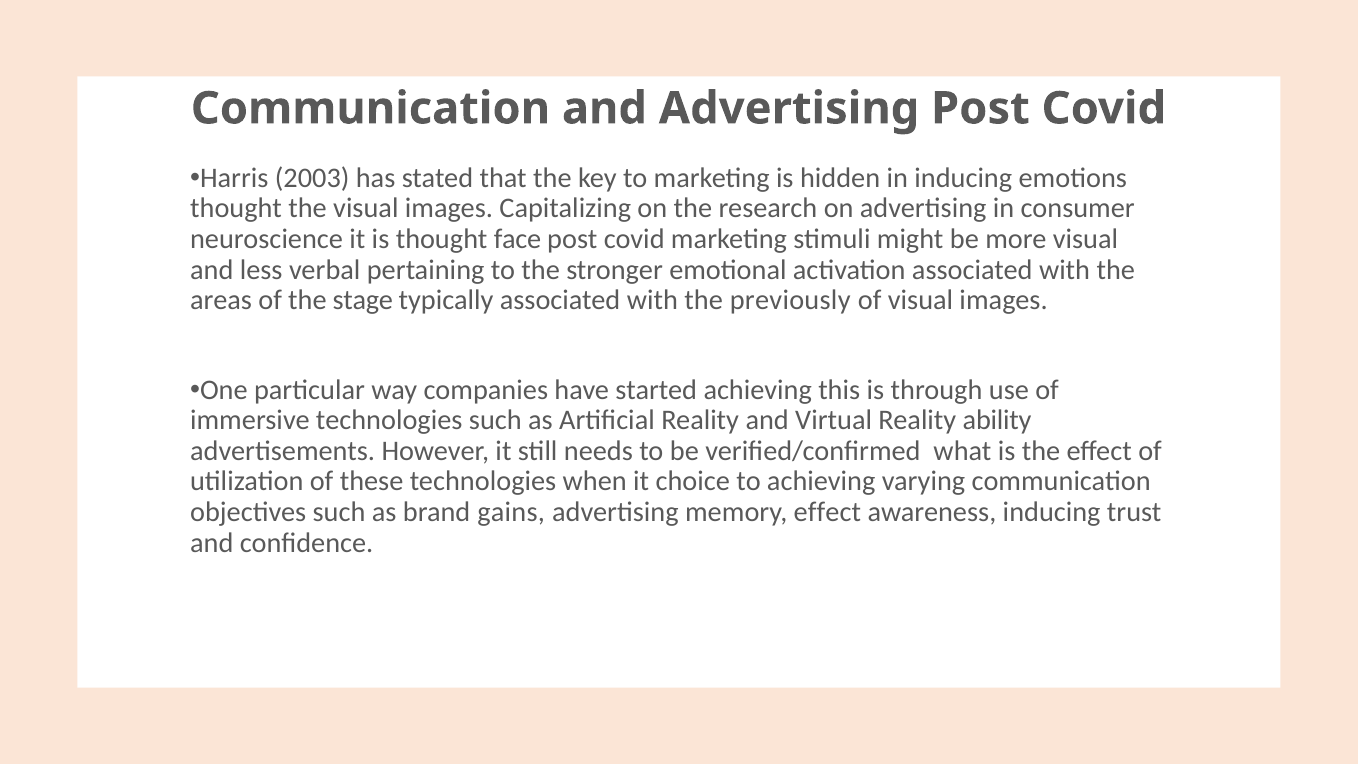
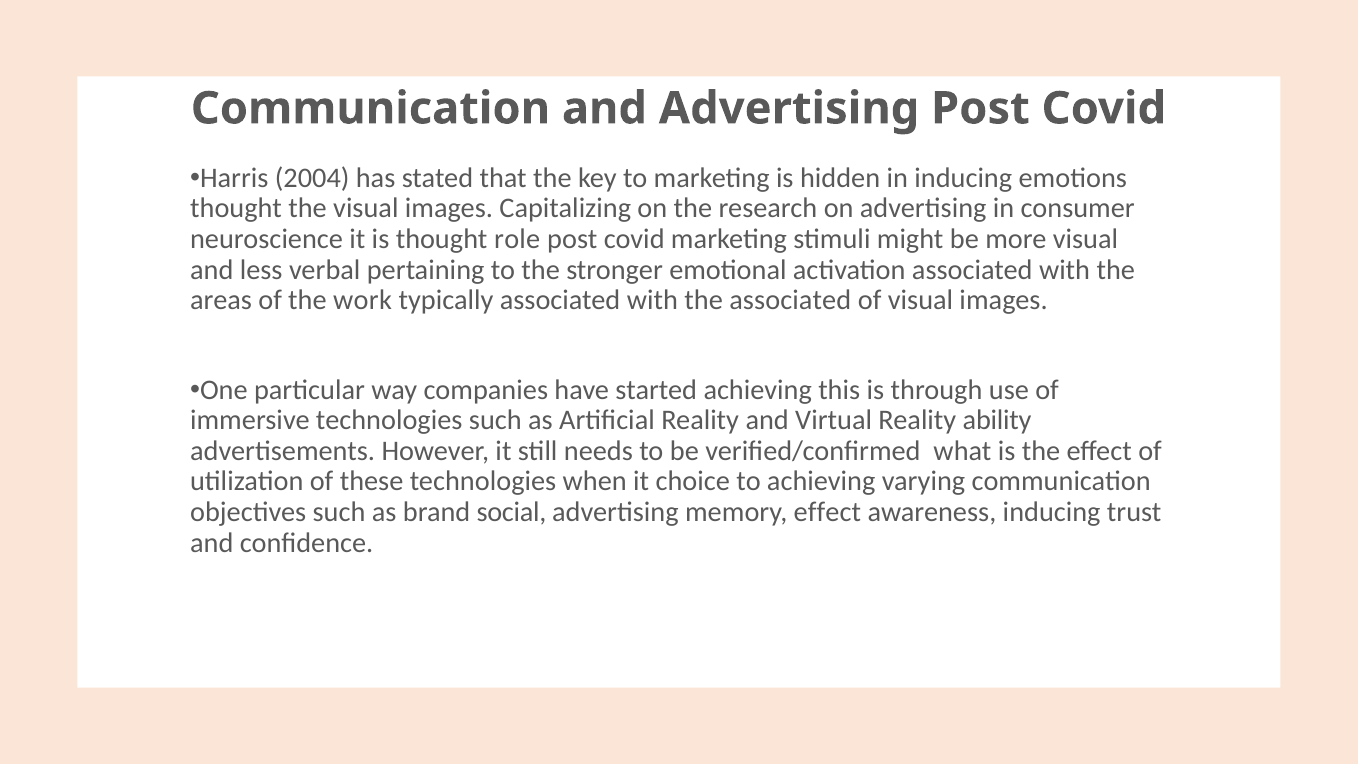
2003: 2003 -> 2004 (312, 178)
face: face -> role (517, 239)
stage: stage -> work (363, 300)
the previously: previously -> associated (790, 300)
gains: gains -> social (511, 512)
